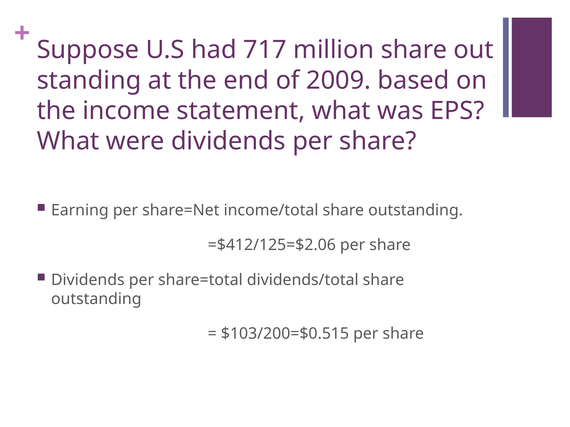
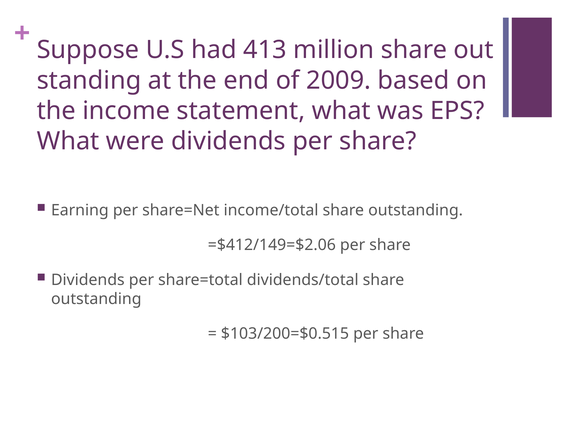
717: 717 -> 413 (265, 50)
=$412/125=$2.06: =$412/125=$2.06 -> =$412/149=$2.06 (272, 245)
